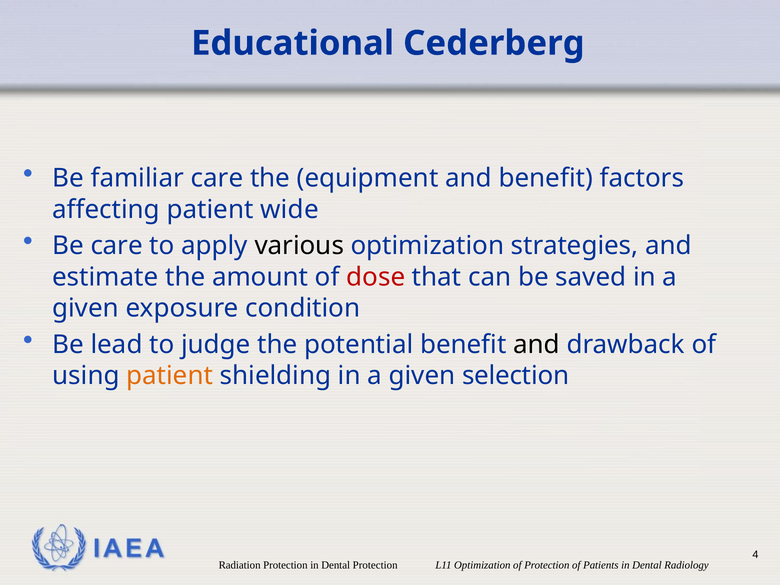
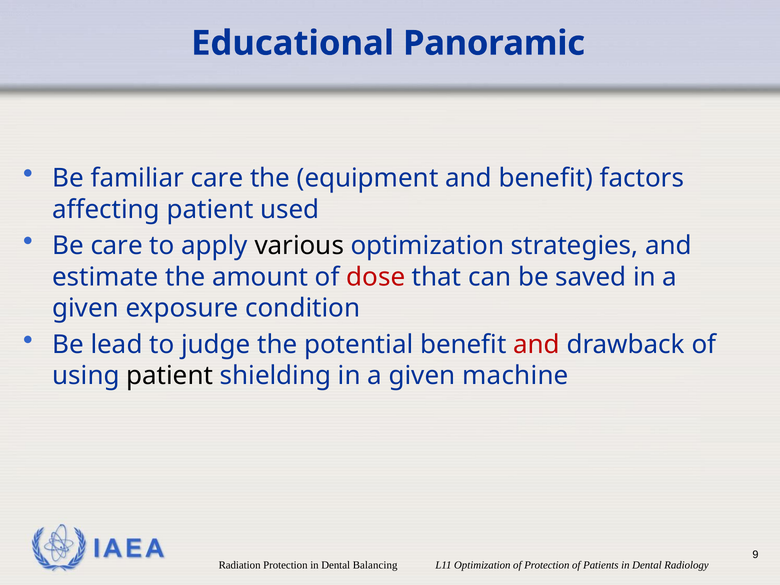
Cederberg: Cederberg -> Panoramic (494, 43)
wide: wide -> used (290, 209)
and colour: black -> red (537, 345)
patient colour: orange -> black (170, 376)
selection: selection -> machine (515, 376)
4: 4 -> 9 (755, 554)
Dental Protection: Protection -> Balancing (375, 565)
